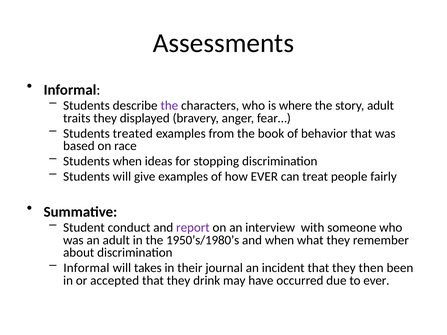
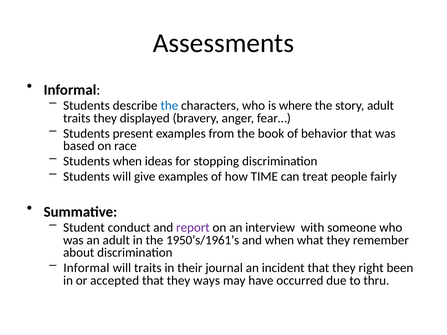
the colour: purple -> blue (169, 106)
treated: treated -> present (133, 134)
how EVER: EVER -> TIME (264, 177)
1950’s/1980’s: 1950’s/1980’s -> 1950’s/1961’s (203, 240)
will takes: takes -> traits (148, 268)
then: then -> right (371, 268)
drink: drink -> ways (207, 281)
to ever: ever -> thru (376, 281)
